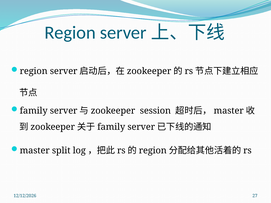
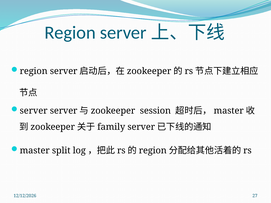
family: family -> server (34, 111)
